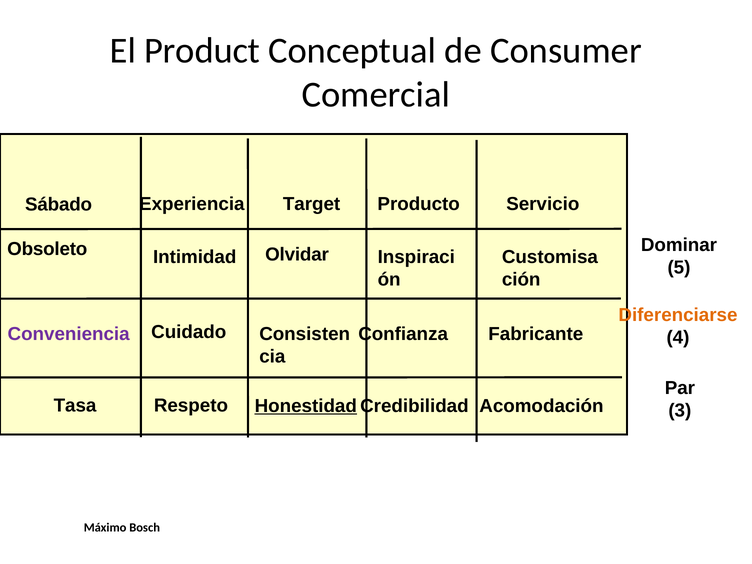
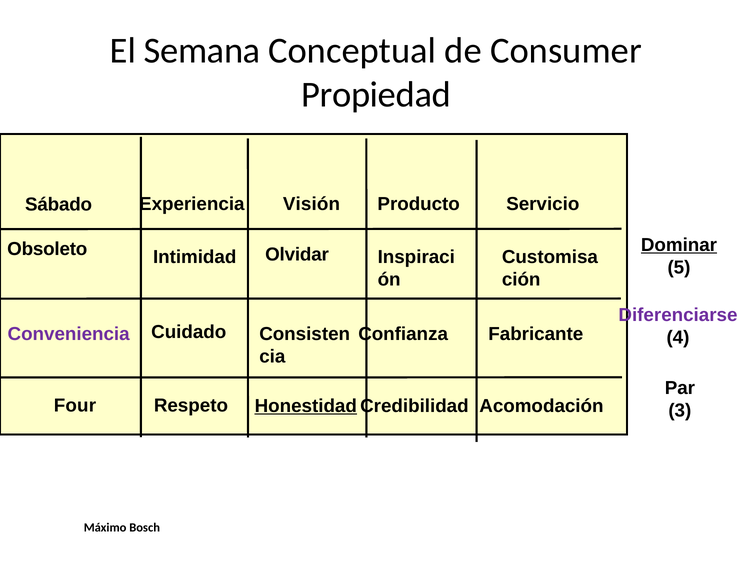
Product: Product -> Semana (202, 51)
Comercial: Comercial -> Propiedad (376, 95)
Target: Target -> Visión (311, 204)
Dominar underline: none -> present (679, 245)
Diferenciarse colour: orange -> purple (678, 315)
Tasa: Tasa -> Four (75, 405)
